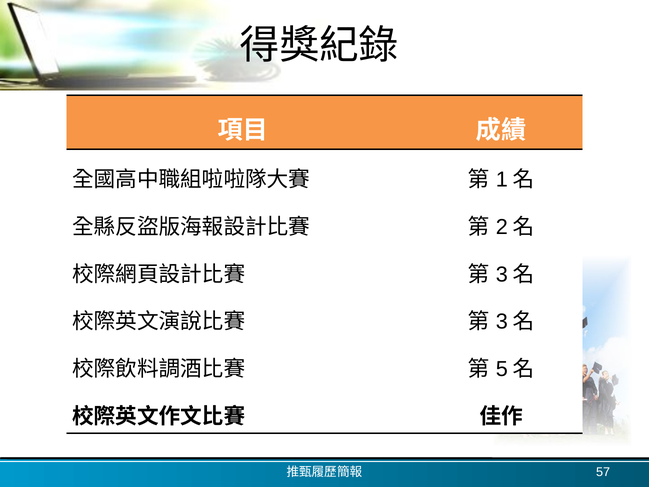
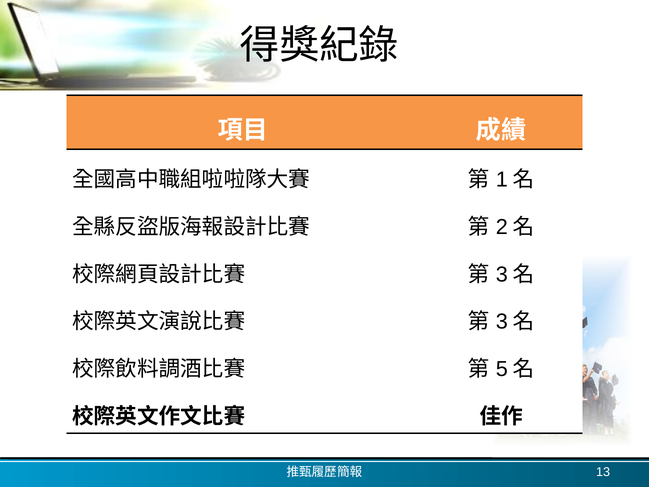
57: 57 -> 13 (603, 472)
